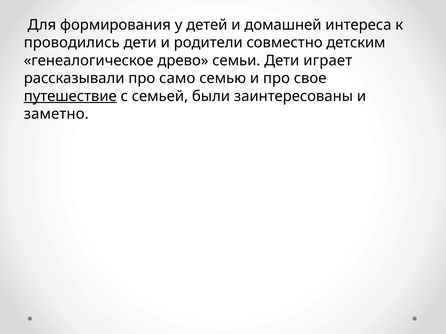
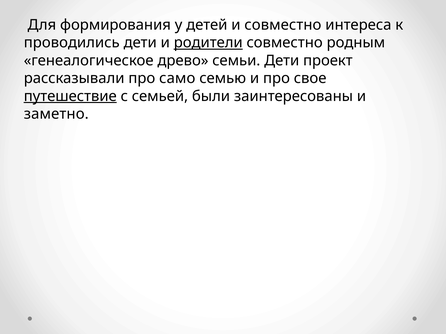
и домашней: домашней -> совместно (283, 25)
родители underline: none -> present (208, 43)
детским: детским -> родным (356, 43)
играет: играет -> проект (328, 61)
